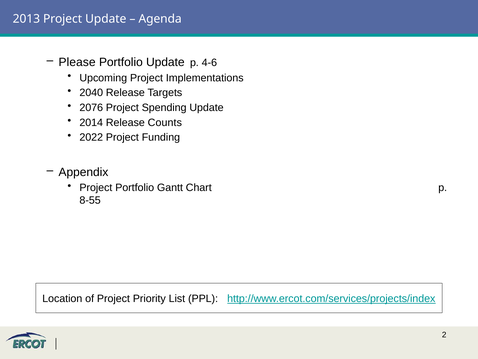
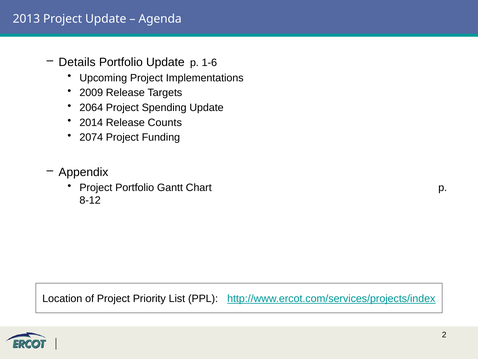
Please: Please -> Details (77, 62)
4-6: 4-6 -> 1-6 (209, 63)
2040: 2040 -> 2009 (91, 93)
2076: 2076 -> 2064 (91, 107)
2022: 2022 -> 2074 (91, 137)
8-55: 8-55 -> 8-12 (90, 200)
